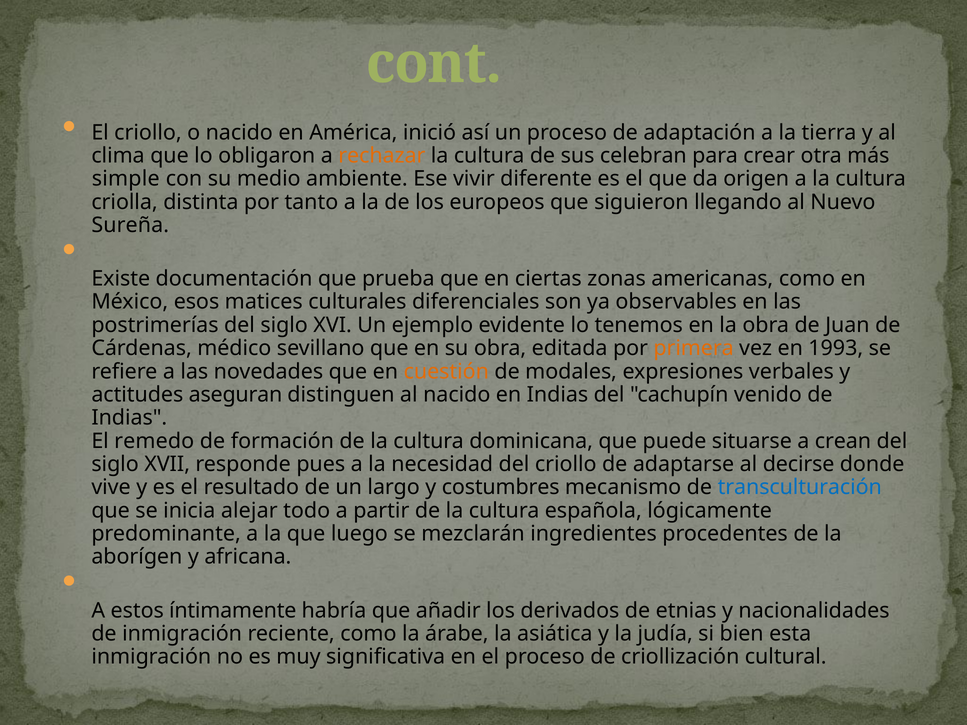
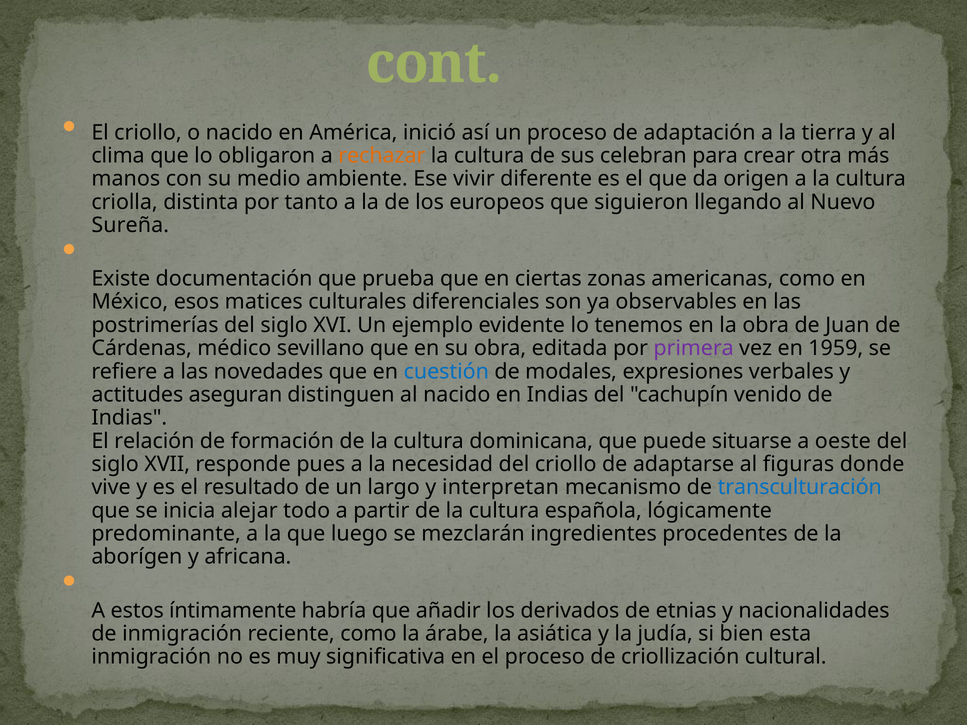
simple: simple -> manos (126, 179)
primera colour: orange -> purple (694, 348)
1993: 1993 -> 1959 (836, 348)
cuestión colour: orange -> blue (446, 372)
remedo: remedo -> relación (154, 441)
crean: crean -> oeste (843, 441)
decirse: decirse -> figuras (798, 464)
costumbres: costumbres -> interpretan (500, 487)
